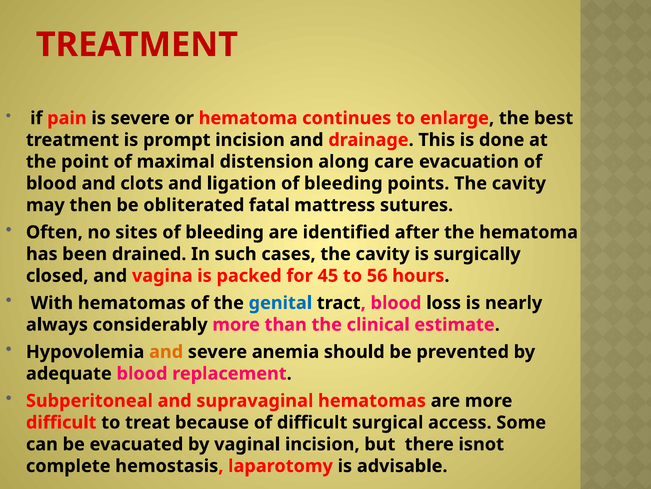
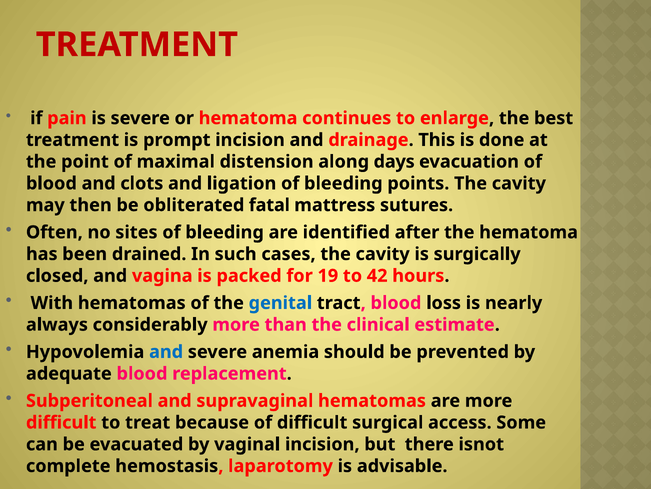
care: care -> days (394, 161)
45: 45 -> 19 (328, 275)
56: 56 -> 42 (377, 275)
and colour: orange -> blue (166, 351)
